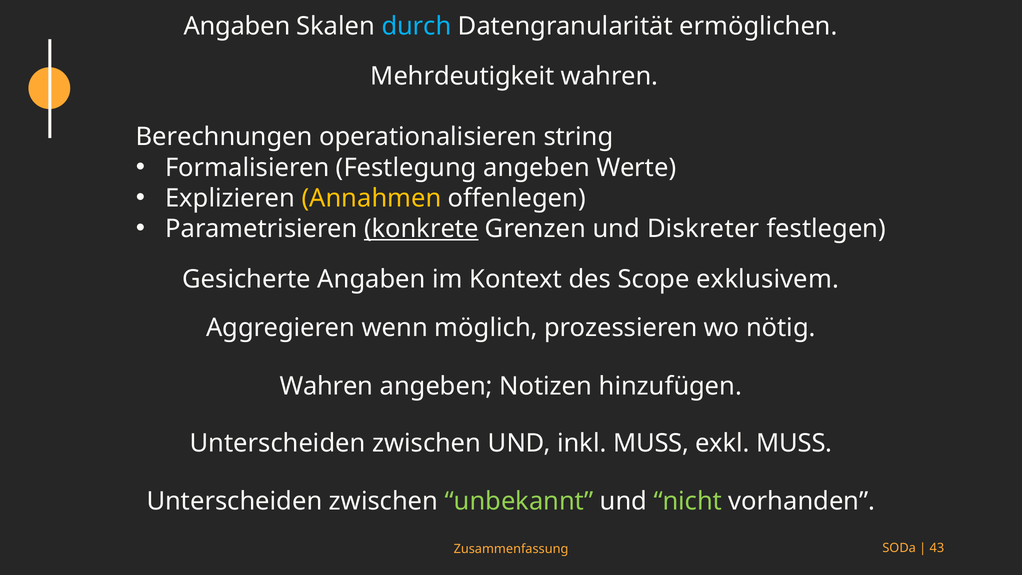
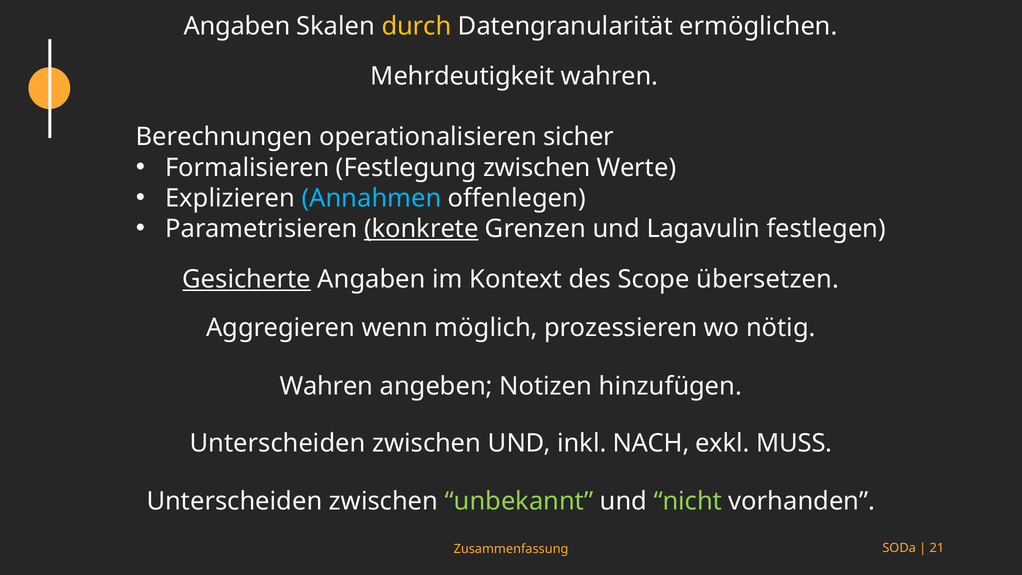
durch colour: light blue -> yellow (417, 26)
string: string -> sicher (579, 137)
Festlegung angeben: angeben -> zwischen (537, 168)
Annahmen colour: yellow -> light blue (372, 198)
Diskreter: Diskreter -> Lagavulin (703, 229)
Gesicherte underline: none -> present (247, 279)
exklusivem: exklusivem -> übersetzen (768, 279)
inkl MUSS: MUSS -> NACH (651, 443)
43: 43 -> 21 (937, 548)
